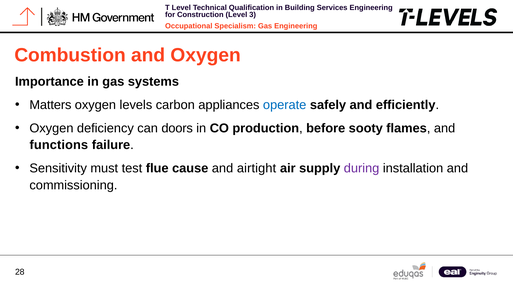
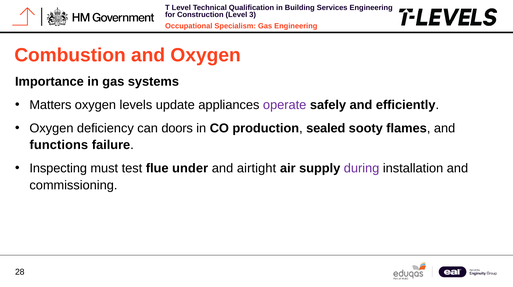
carbon: carbon -> update (175, 105)
operate colour: blue -> purple (285, 105)
before: before -> sealed (326, 128)
Sensitivity: Sensitivity -> Inspecting (58, 168)
cause: cause -> under (190, 168)
